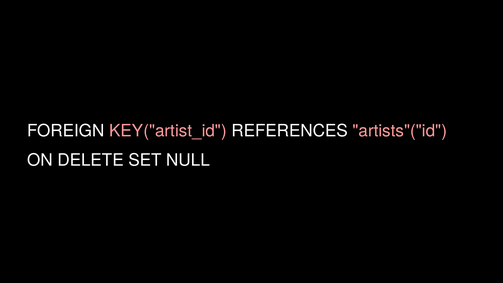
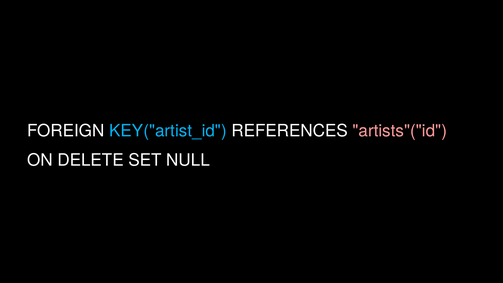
KEY("artist_id colour: pink -> light blue (168, 131)
